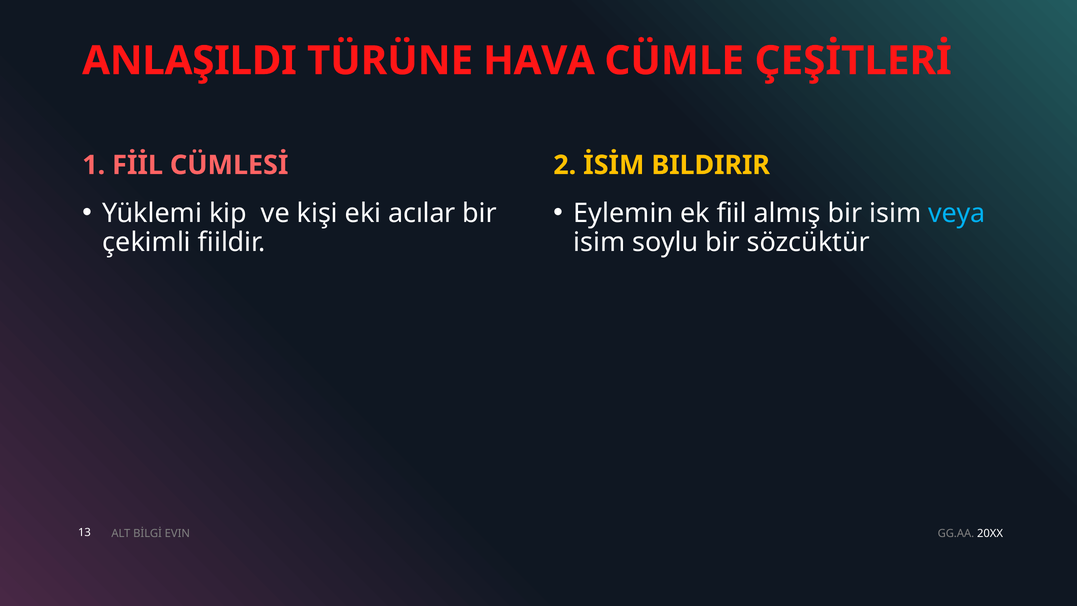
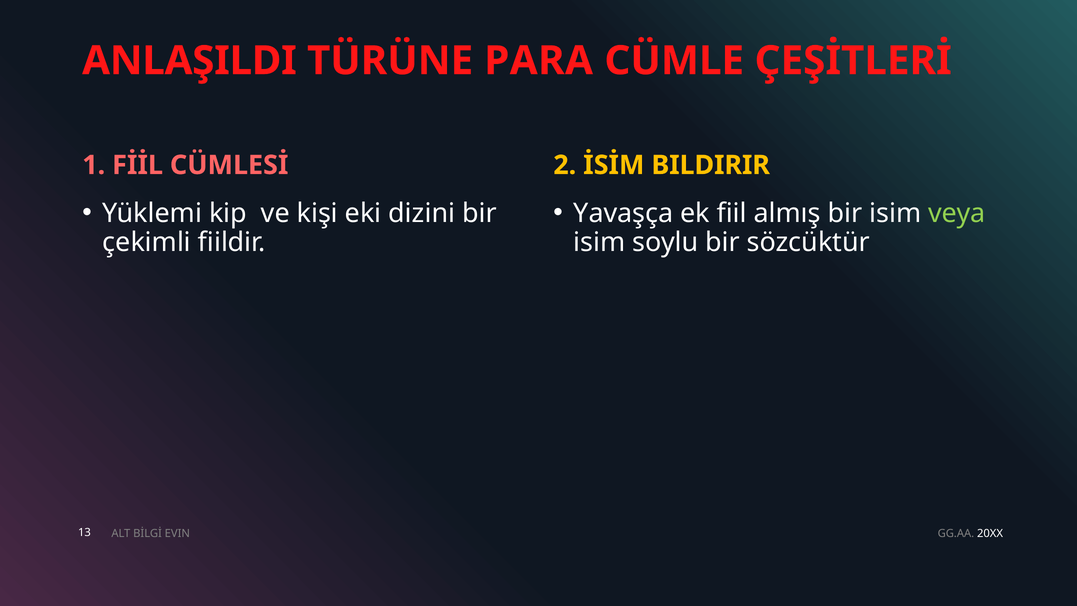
HAVA: HAVA -> PARA (539, 61)
acılar: acılar -> dizini (422, 213)
Eylemin: Eylemin -> Yavaşça (623, 213)
veya colour: light blue -> light green (957, 213)
